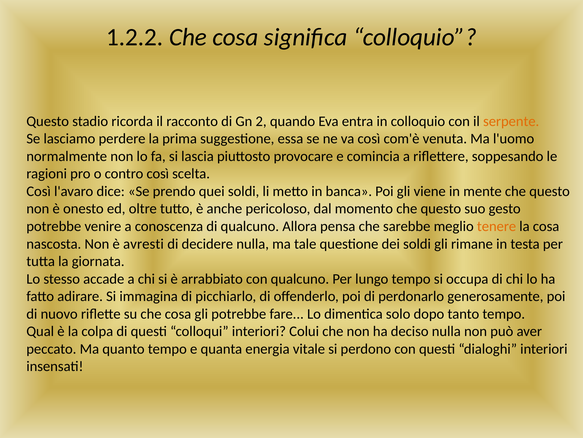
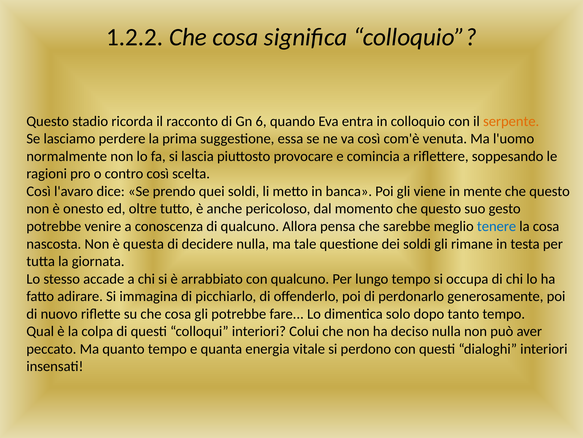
2: 2 -> 6 (261, 121)
tenere colour: orange -> blue (497, 226)
avresti: avresti -> questa (143, 243)
